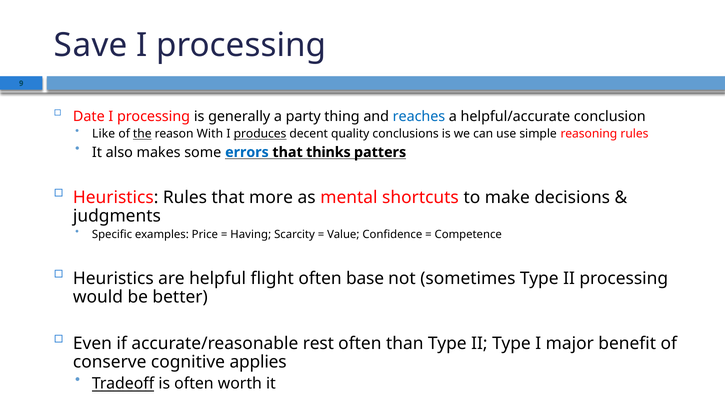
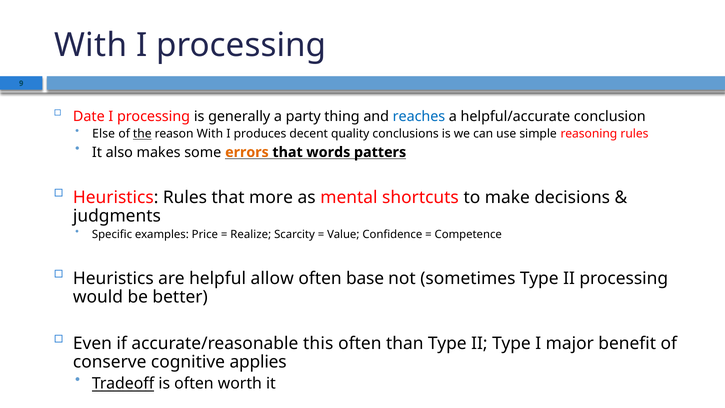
Save: Save -> With (91, 45)
Like: Like -> Else (104, 134)
produces underline: present -> none (260, 134)
errors colour: blue -> orange (247, 152)
thinks: thinks -> words (328, 152)
Having: Having -> Realize (251, 234)
flight: flight -> allow (272, 278)
rest: rest -> this (318, 343)
